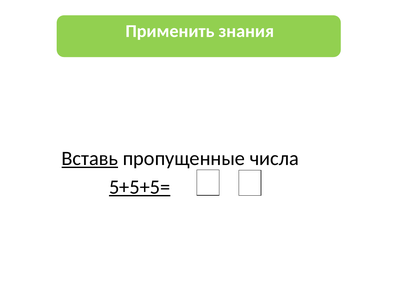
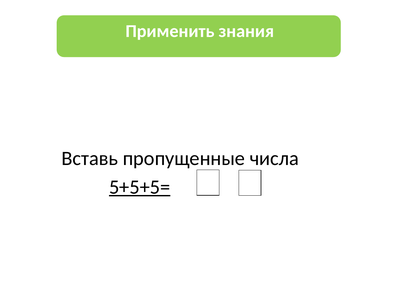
Вставь underline: present -> none (90, 159)
